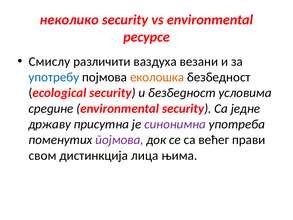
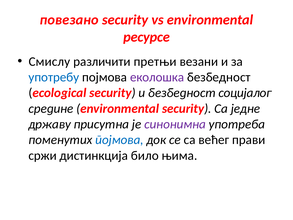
неколико: неколико -> повезано (69, 20)
ваздуха: ваздуха -> претњи (155, 61)
еколошка colour: orange -> purple (157, 77)
условима: условима -> социјалог (245, 93)
појмова colour: purple -> blue (119, 140)
свом: свом -> сржи (43, 155)
лица: лица -> било (145, 155)
